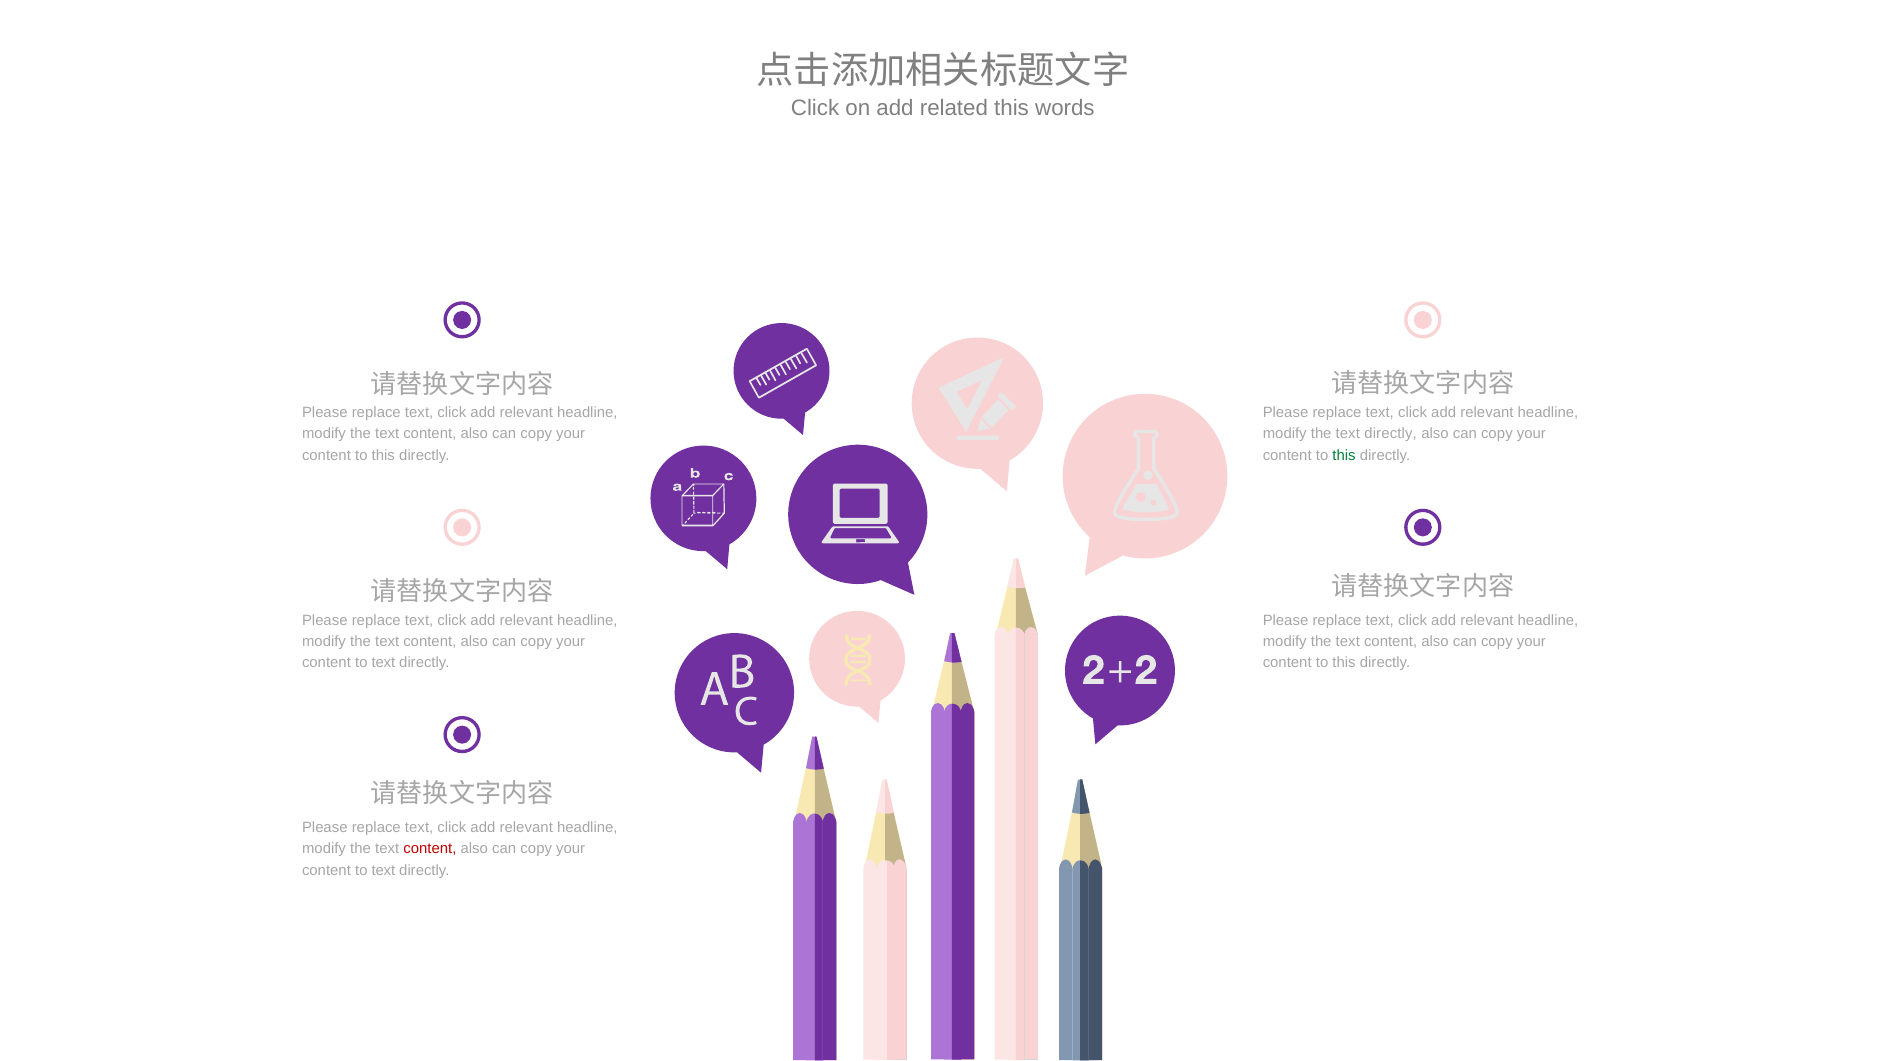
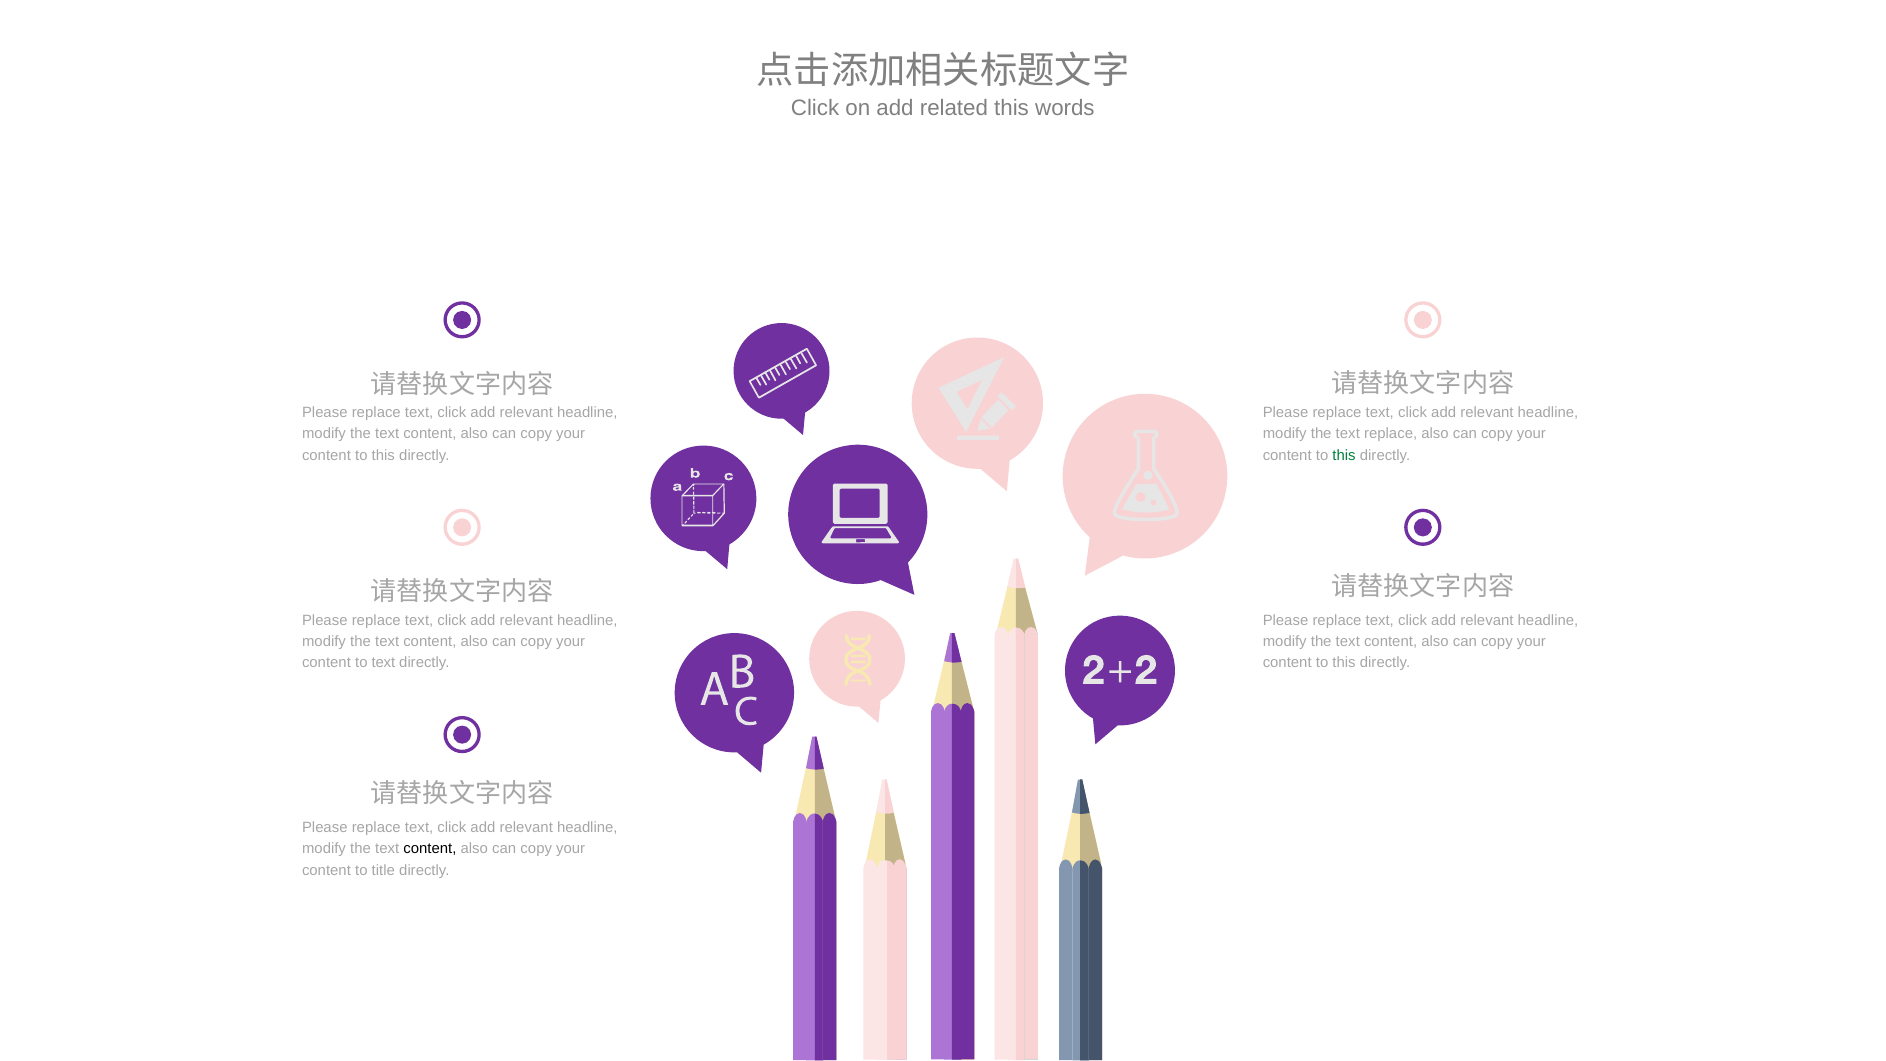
the text directly: directly -> replace (1391, 434)
content colour: red -> black (430, 849)
text: text -> title (383, 870)
